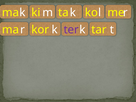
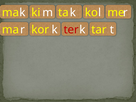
ter colour: purple -> red (71, 30)
